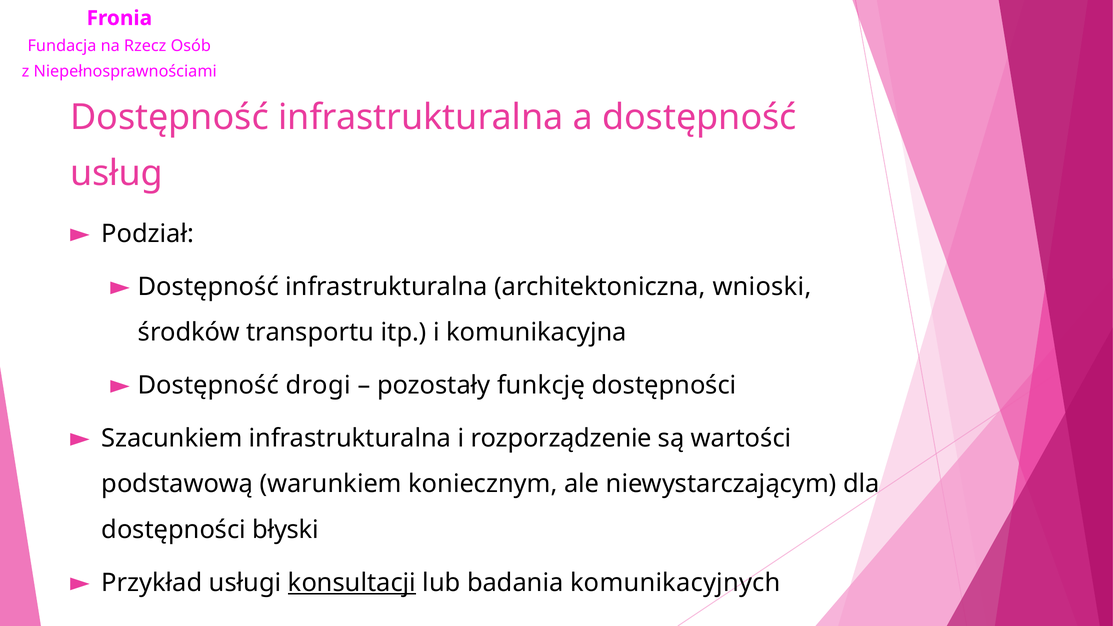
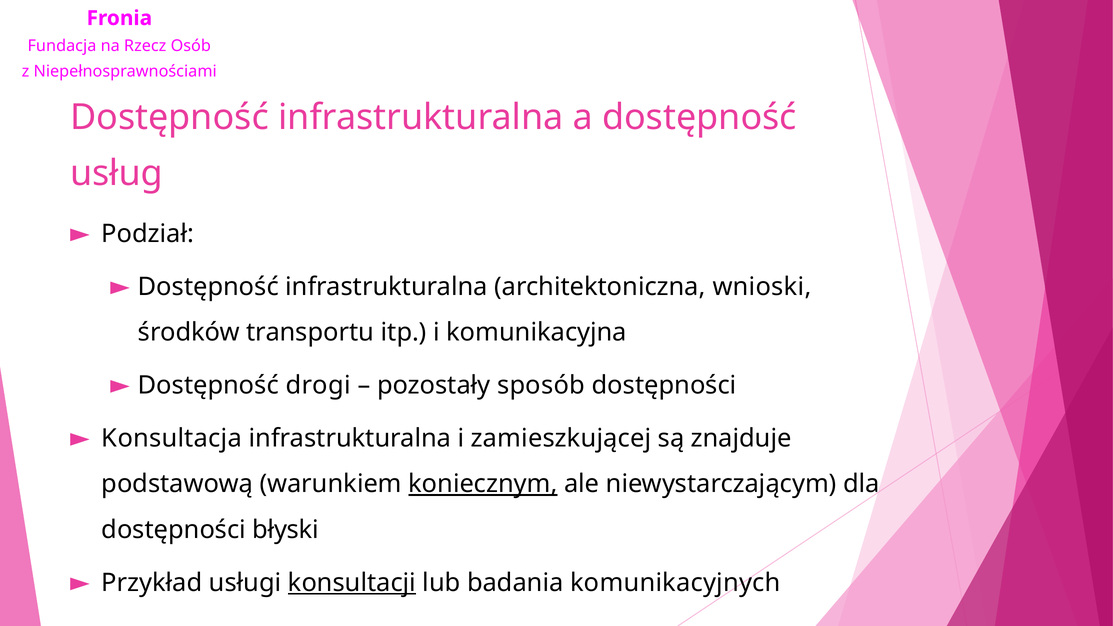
funkcję: funkcję -> sposób (541, 385)
Szacunkiem: Szacunkiem -> Konsultacja (172, 438)
rozporządzenie: rozporządzenie -> zamieszkującej (561, 438)
wartości: wartości -> znajduje (741, 438)
koniecznym underline: none -> present (483, 484)
